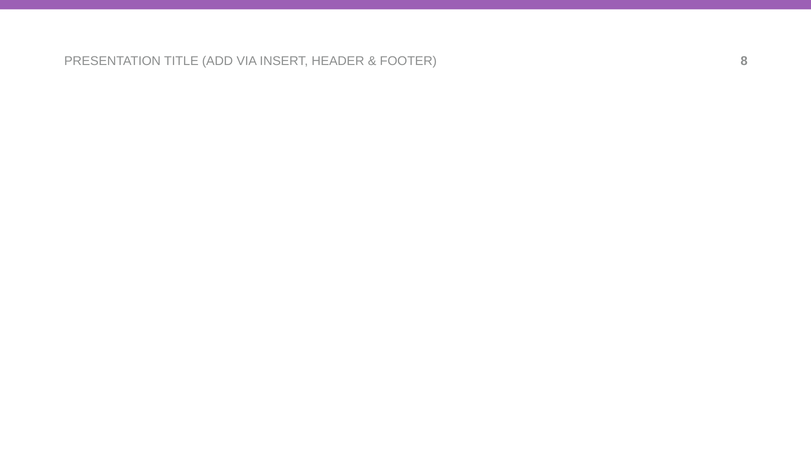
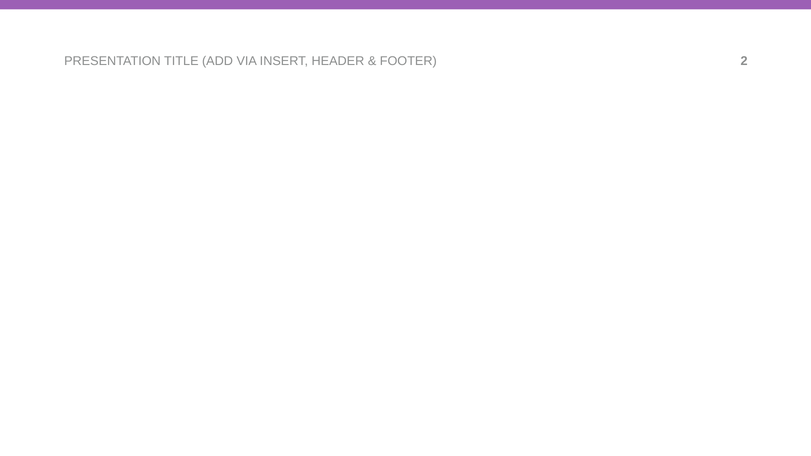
8: 8 -> 2 (744, 61)
